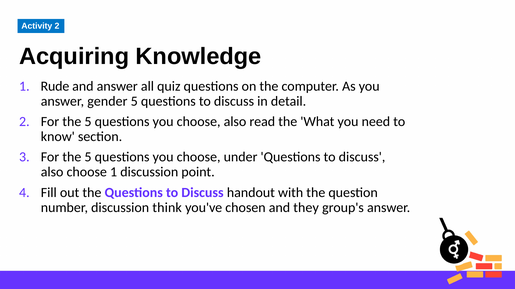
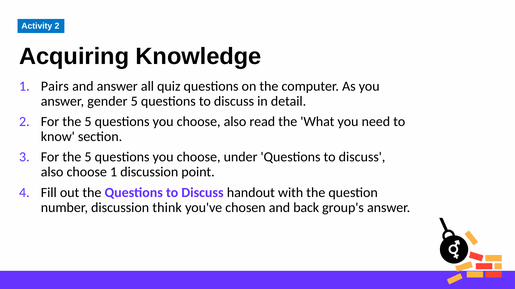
Rude: Rude -> Pairs (55, 86)
they: they -> back (306, 208)
